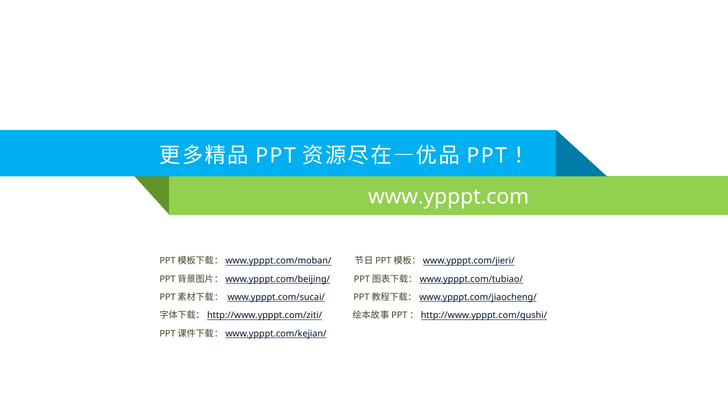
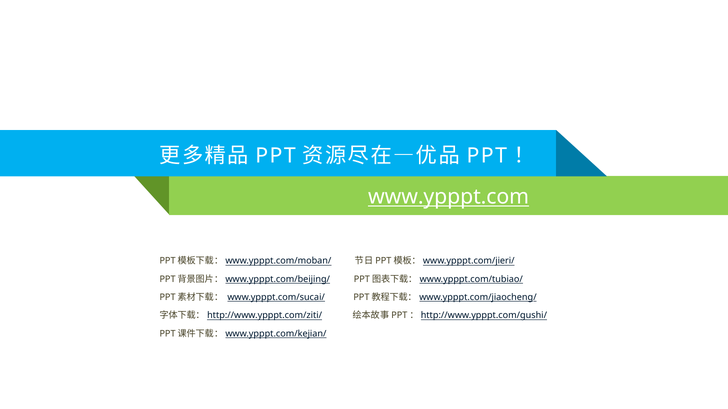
www.ypppt.com underline: none -> present (449, 197)
